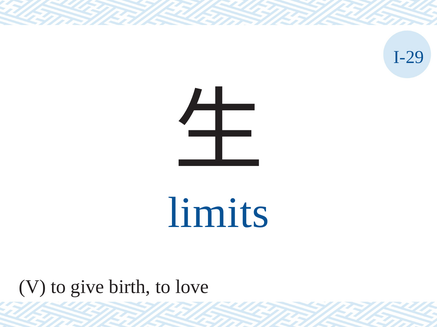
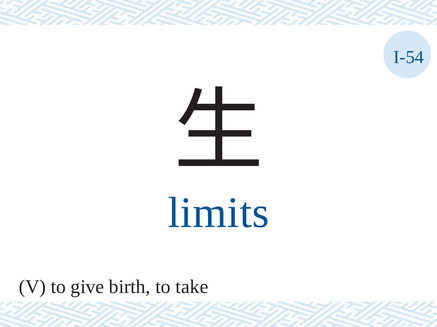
I-29: I-29 -> I-54 (409, 57)
love: love -> take (192, 288)
